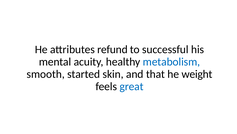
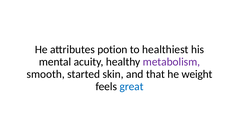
refund: refund -> potion (112, 49)
successful: successful -> healthiest (165, 49)
metabolism colour: blue -> purple (171, 62)
